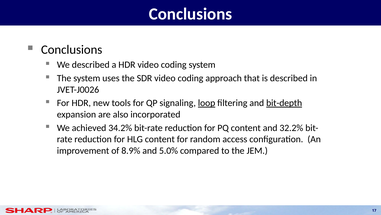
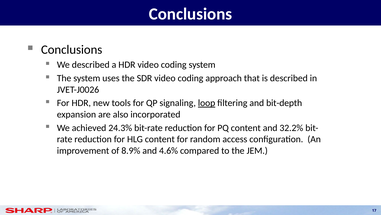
bit-depth underline: present -> none (284, 103)
34.2%: 34.2% -> 24.3% (120, 127)
5.0%: 5.0% -> 4.6% (169, 150)
